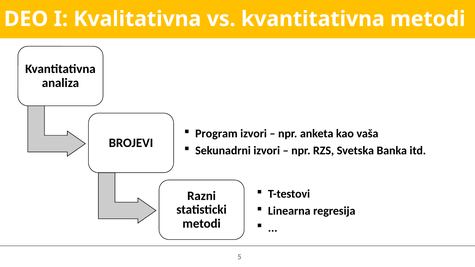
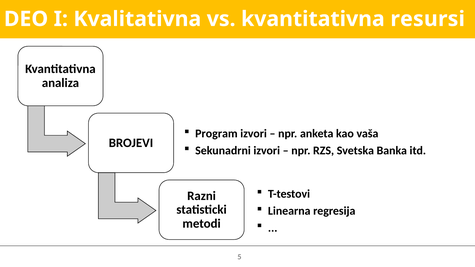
kvantitativna metodi: metodi -> resursi (428, 19)
